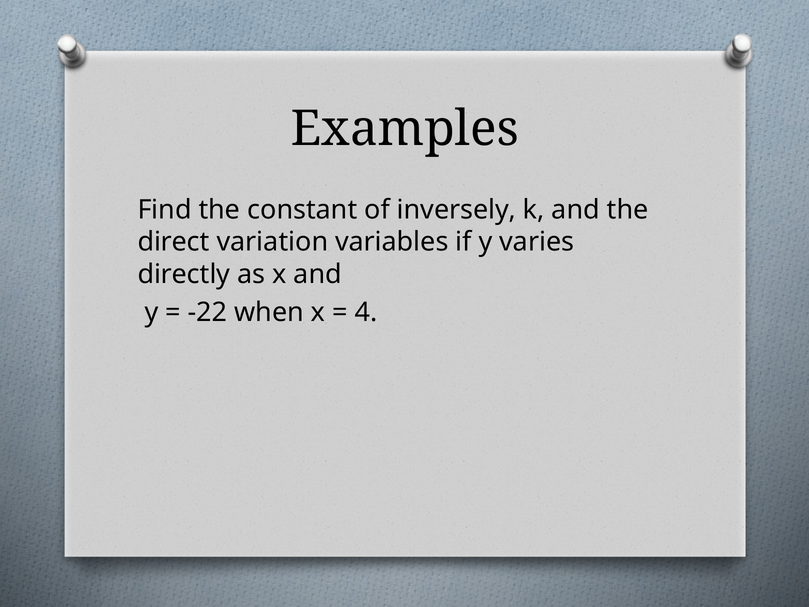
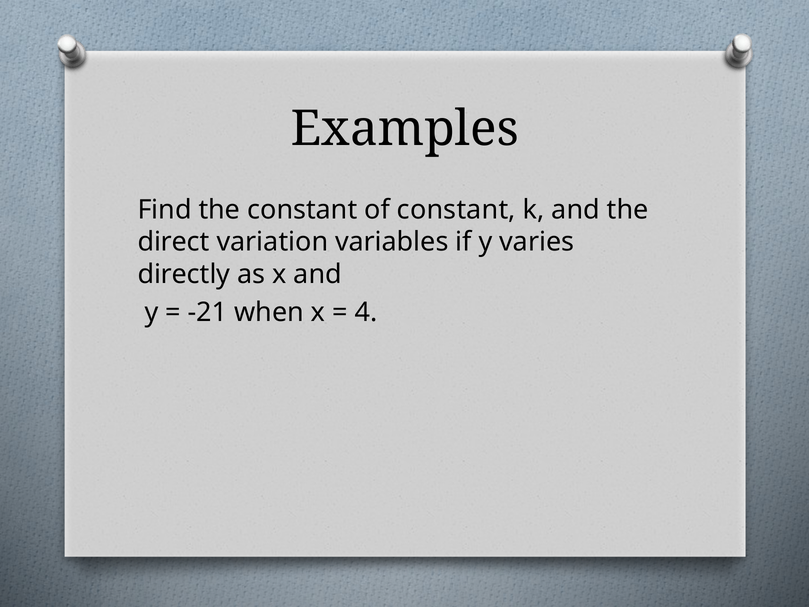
of inversely: inversely -> constant (456, 210)
-22: -22 -> -21 (207, 312)
